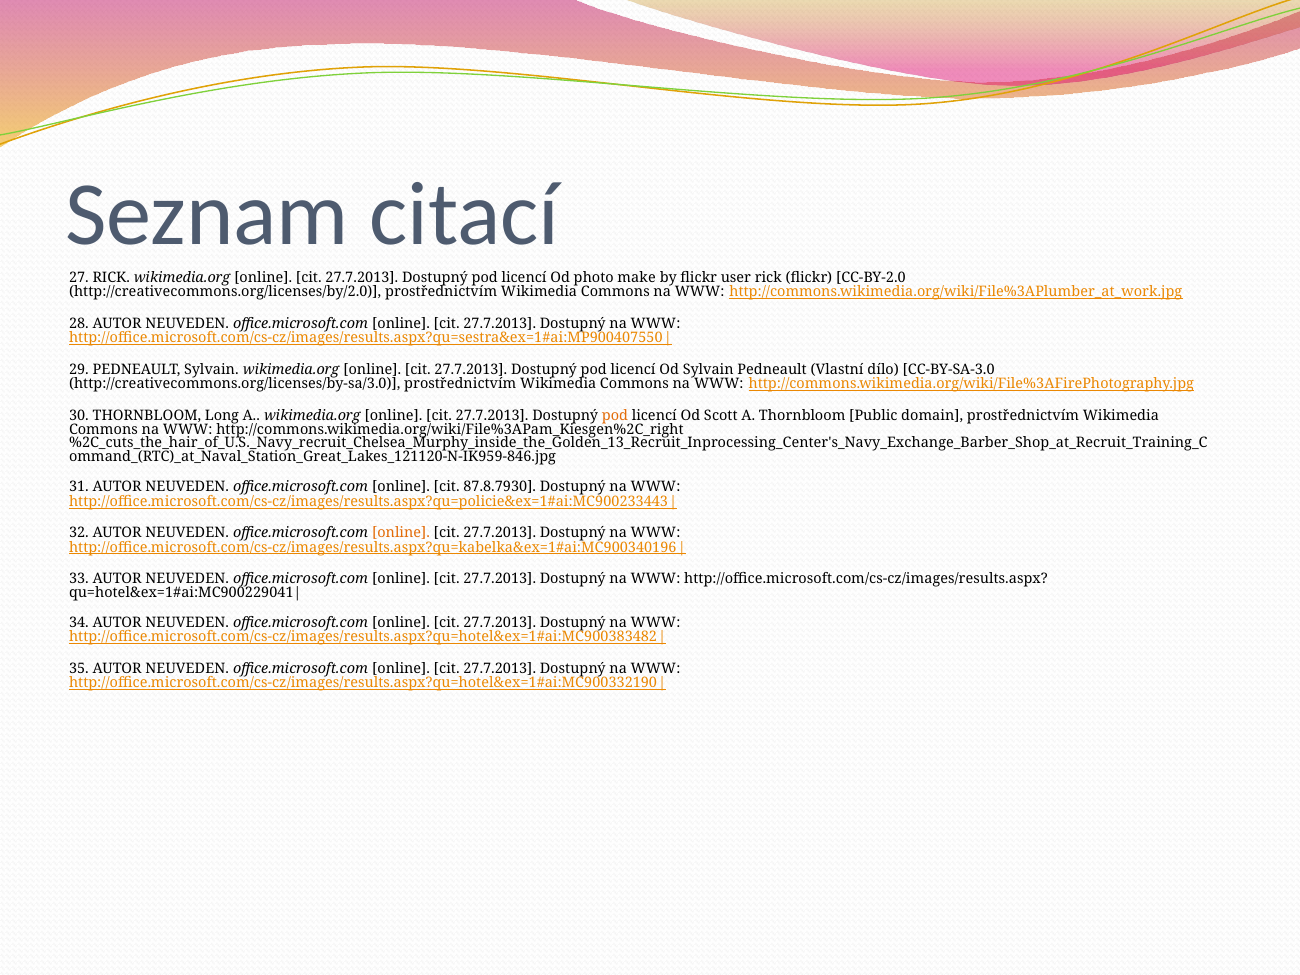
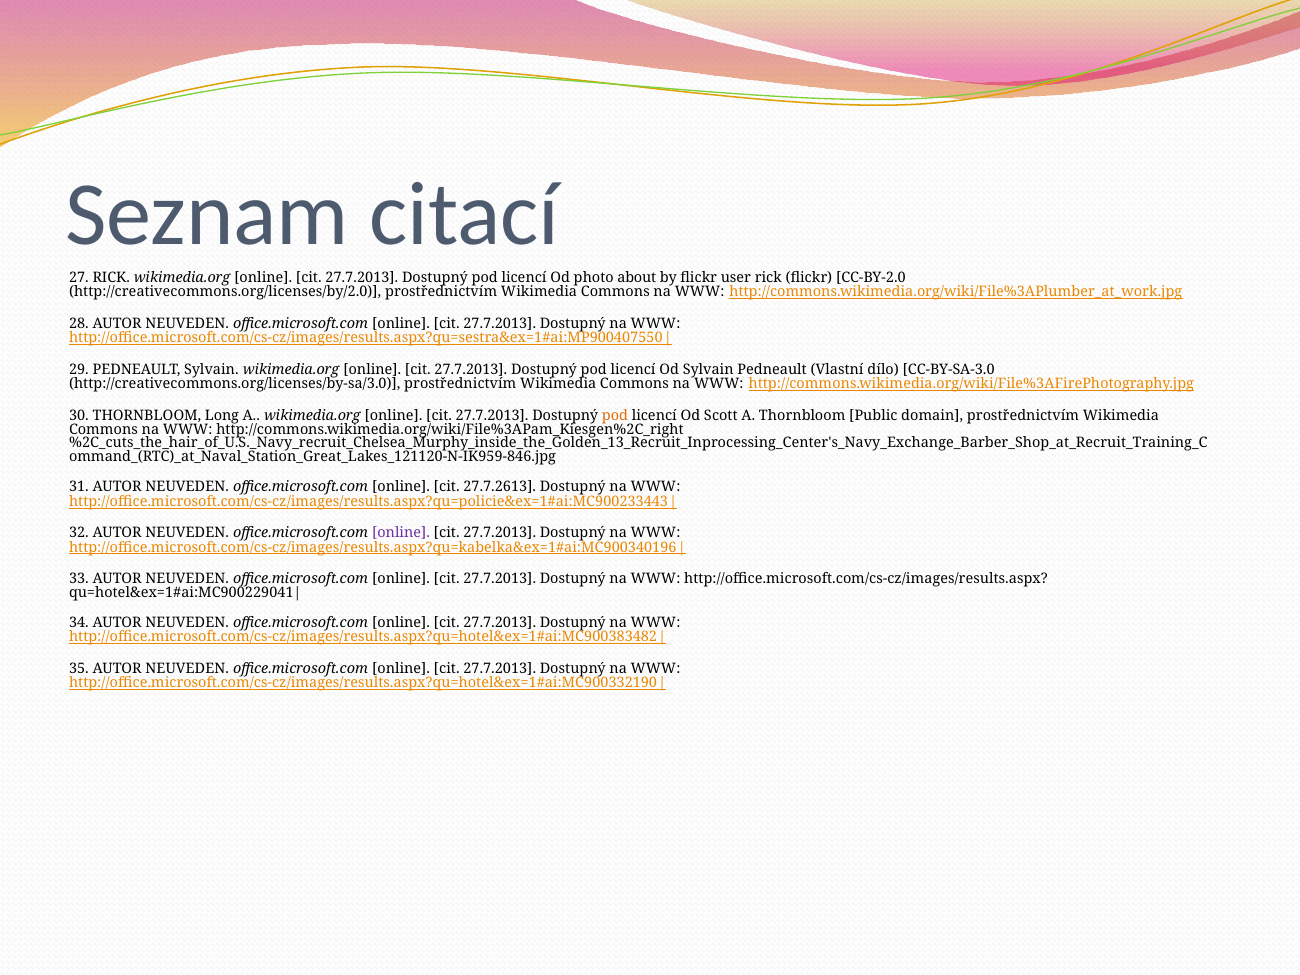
make: make -> about (637, 278)
87.8.7930: 87.8.7930 -> 27.7.2613 (500, 487)
online colour: orange -> purple (401, 533)
